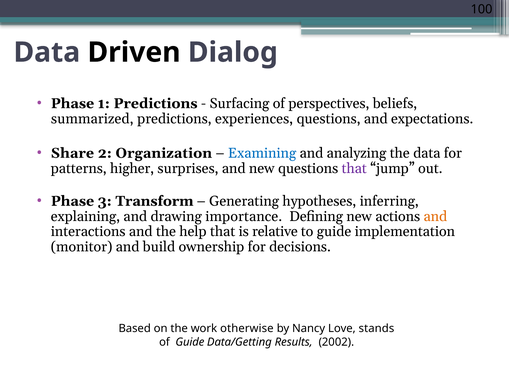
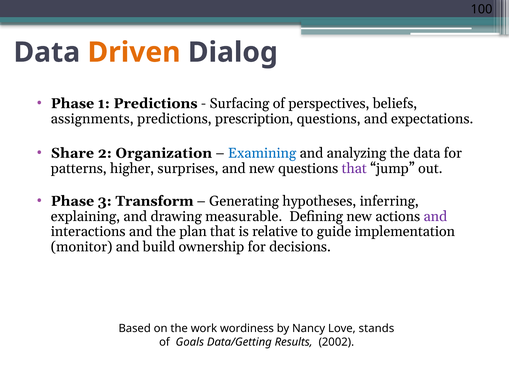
Driven colour: black -> orange (134, 52)
summarized: summarized -> assignments (92, 119)
experiences: experiences -> prescription (254, 119)
importance: importance -> measurable (244, 216)
and colour: orange -> purple (435, 216)
help: help -> plan (193, 231)
otherwise: otherwise -> wordiness (247, 328)
of Guide: Guide -> Goals (190, 342)
